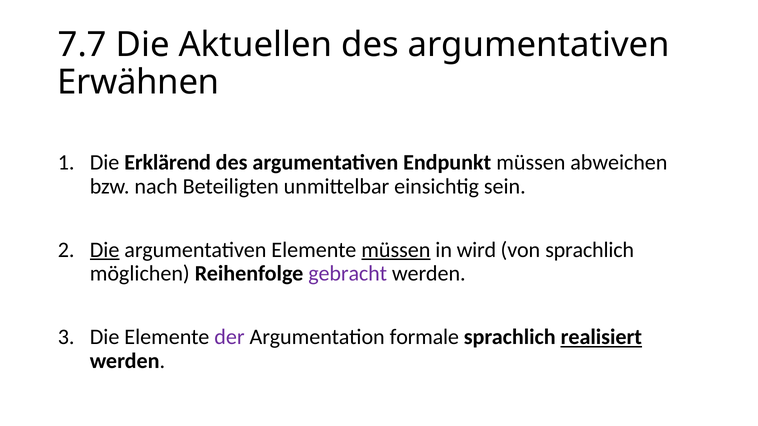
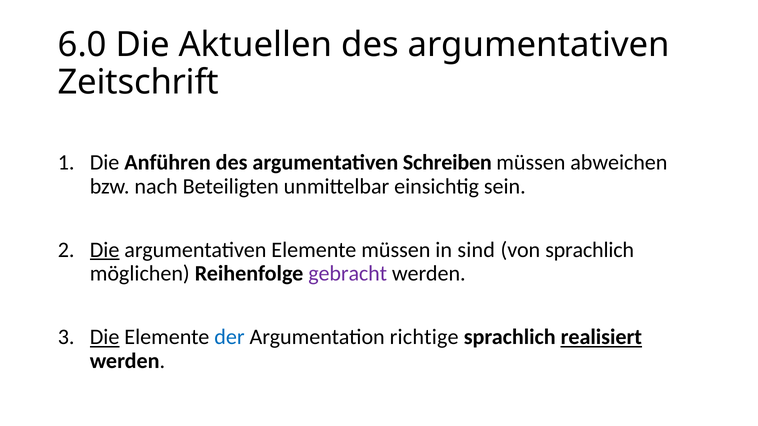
7.7: 7.7 -> 6.0 (82, 45)
Erwähnen: Erwähnen -> Zeitschrift (138, 82)
Erklärend: Erklärend -> Anführen (168, 163)
Endpunkt: Endpunkt -> Schreiben (447, 163)
müssen underline: present -> none (396, 250)
wird: wird -> sind (476, 250)
Die underline: none -> present (105, 337)
der colour: purple -> blue (229, 337)
formale: formale -> richtige (424, 337)
